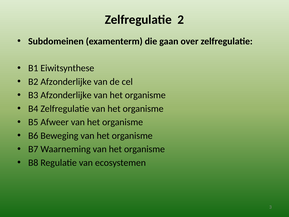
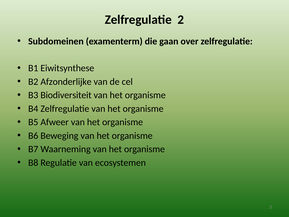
B3 Afzonderlijke: Afzonderlijke -> Biodiversiteit (66, 95)
